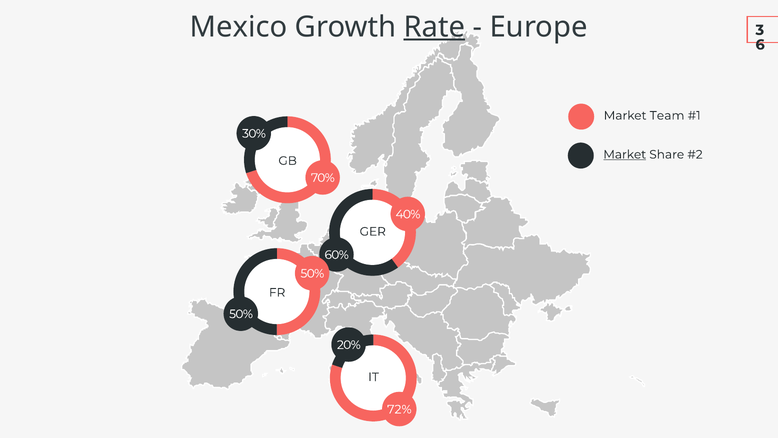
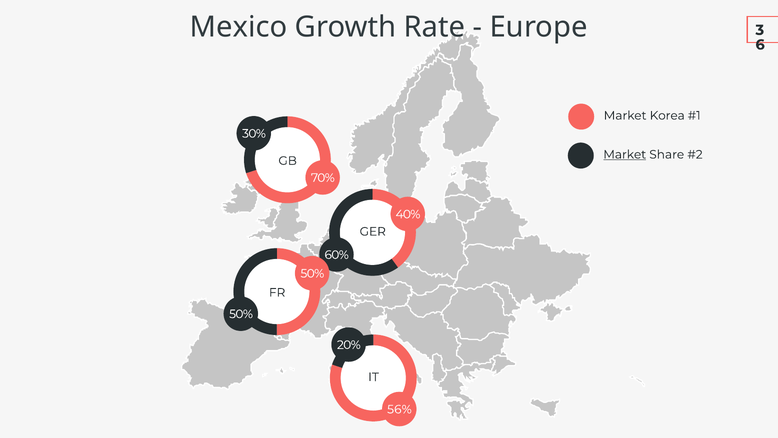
Rate underline: present -> none (434, 27)
Team: Team -> Korea (667, 116)
72%: 72% -> 56% (399, 409)
